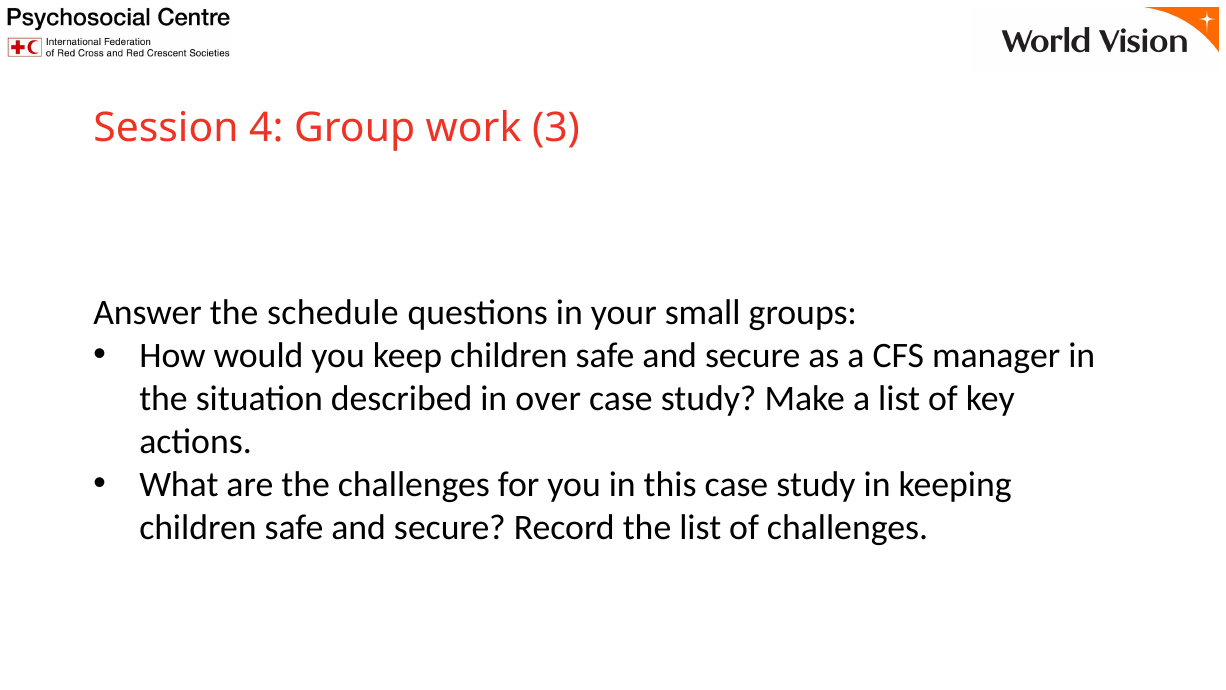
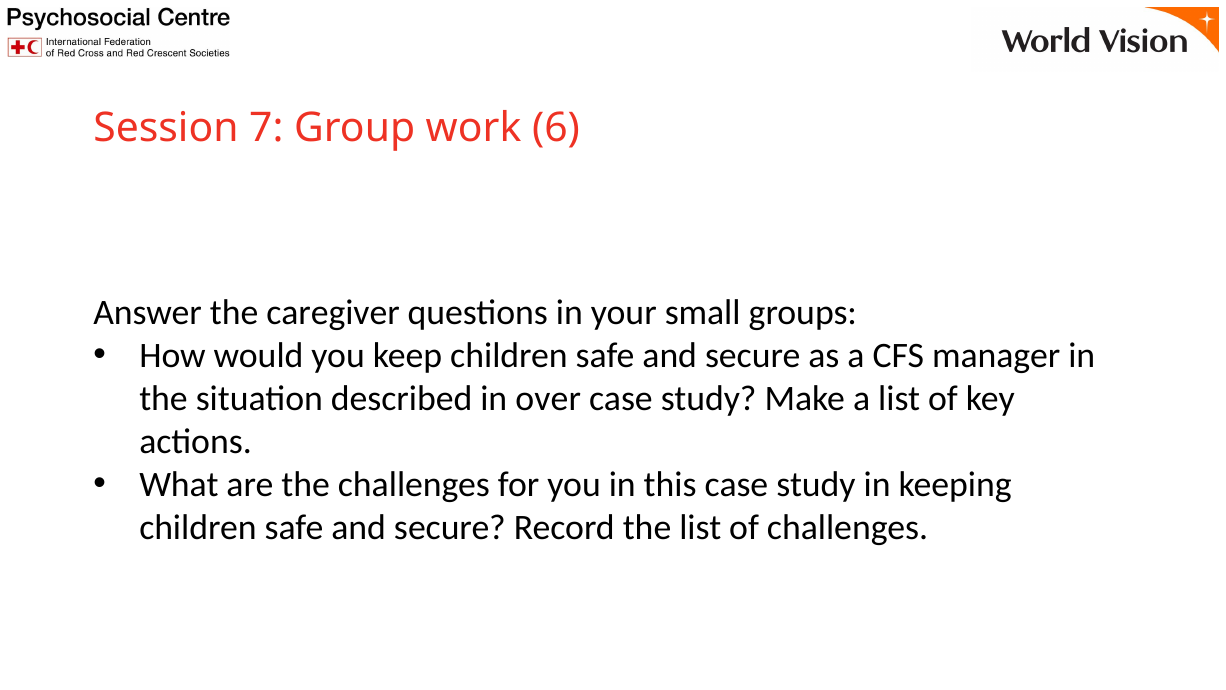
4: 4 -> 7 (266, 128)
3: 3 -> 6 (556, 128)
schedule: schedule -> caregiver (333, 313)
